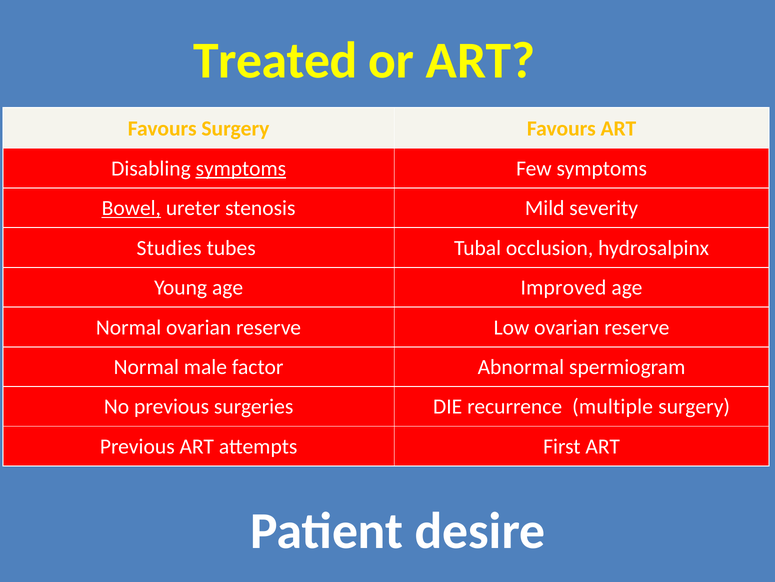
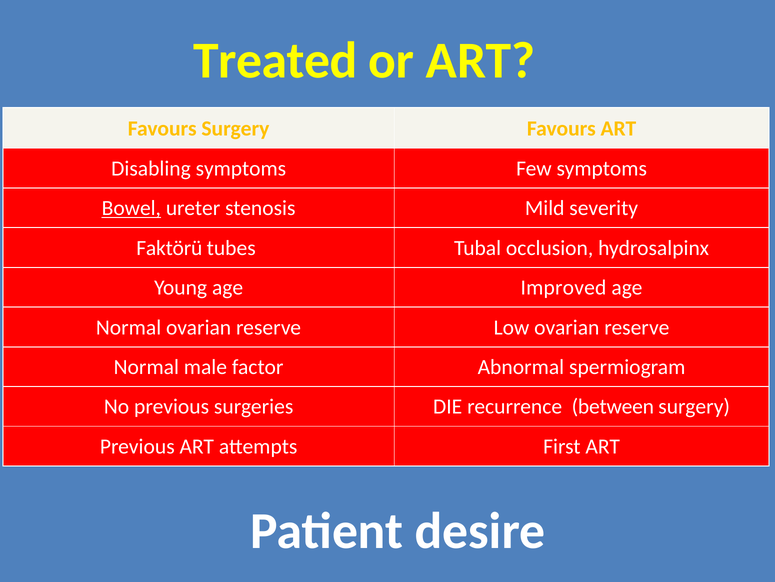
symptoms underline: present -> none (241, 168)
Studies: Studies -> Faktörü (169, 248)
multiple: multiple -> between (613, 406)
